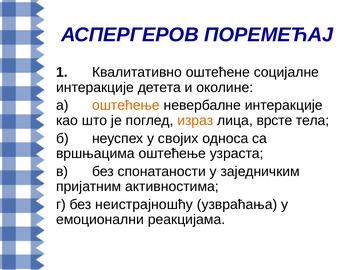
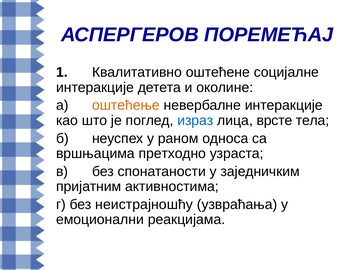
израз colour: orange -> blue (195, 120)
својих: својих -> раном (178, 138)
вршњацима оштећење: оштећење -> претходно (172, 154)
